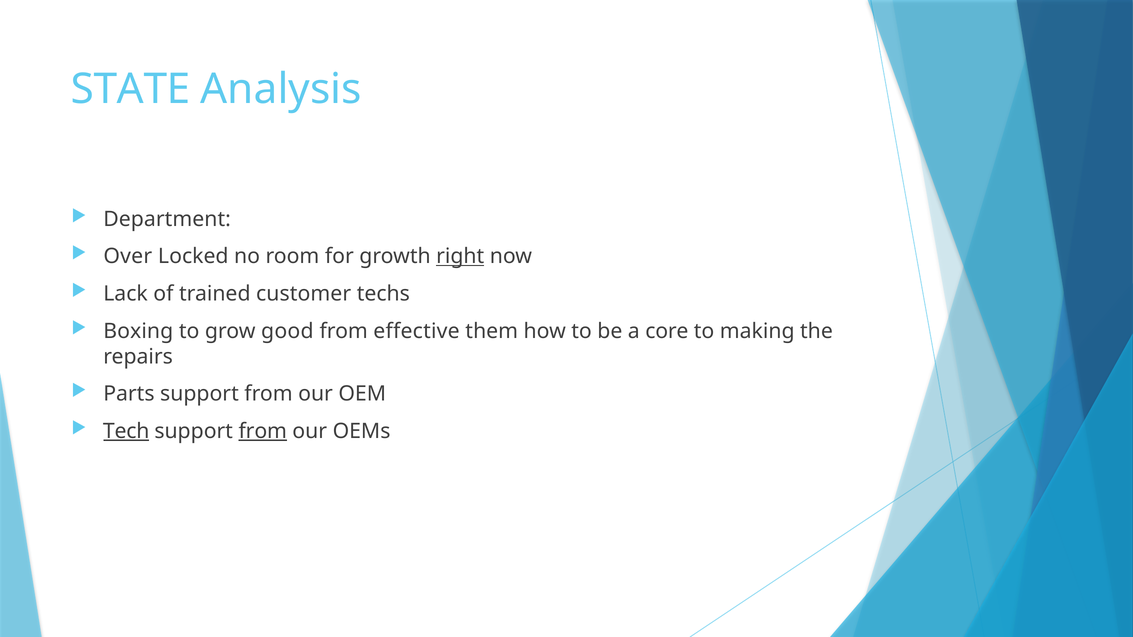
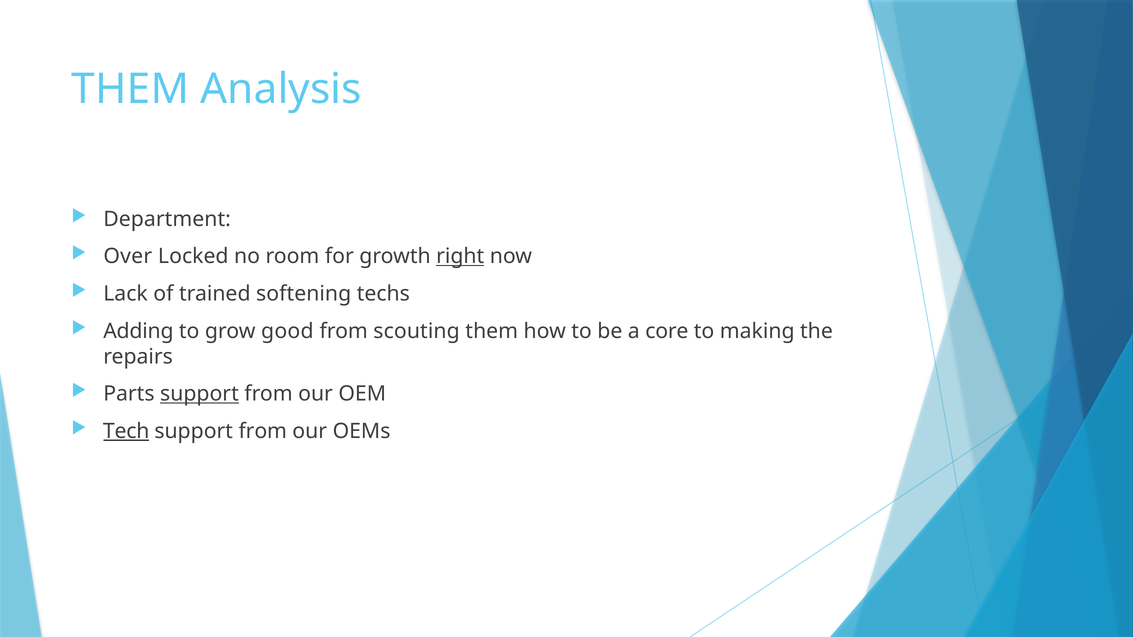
STATE: STATE -> THEM (130, 89)
customer: customer -> softening (304, 294)
Boxing: Boxing -> Adding (138, 331)
effective: effective -> scouting (417, 331)
support underline: none -> present (199, 394)
from underline: present -> none (263, 431)
